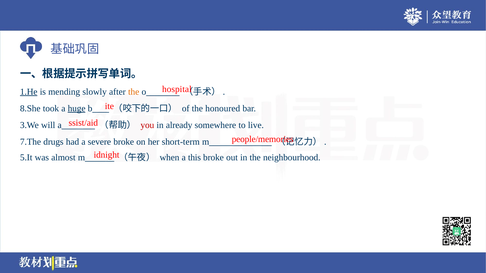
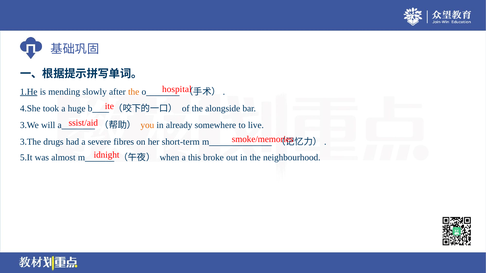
8.She: 8.She -> 4.She (30, 109)
huge underline: present -> none (77, 109)
honoured: honoured -> alongside (223, 109)
you colour: red -> orange (147, 125)
people/memories: people/memories -> smoke/memories (263, 139)
7.The: 7.The -> 3.The (31, 142)
severe broke: broke -> fibres (124, 142)
